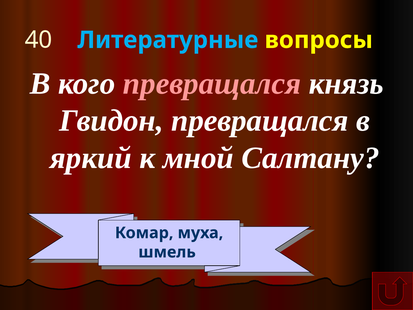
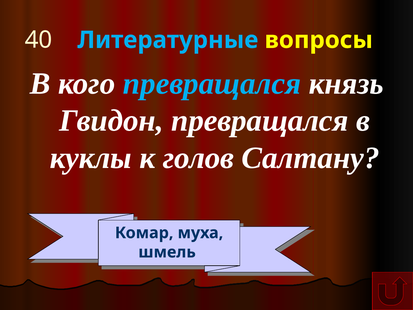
превращался colour: pink -> light blue (212, 83)
яркий: яркий -> куклы (91, 158)
мной: мной -> голов (198, 158)
